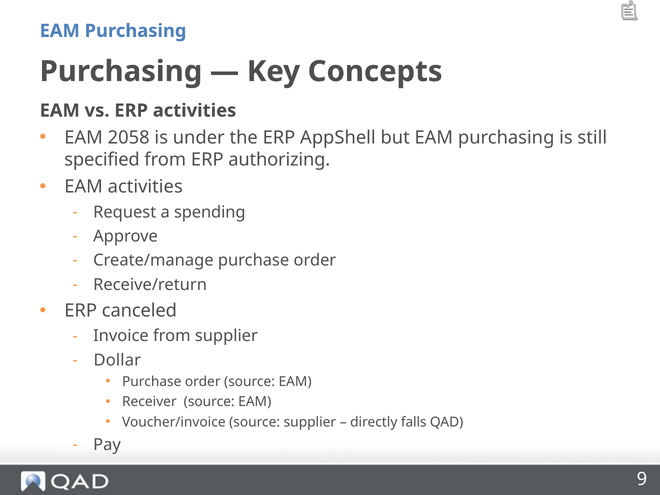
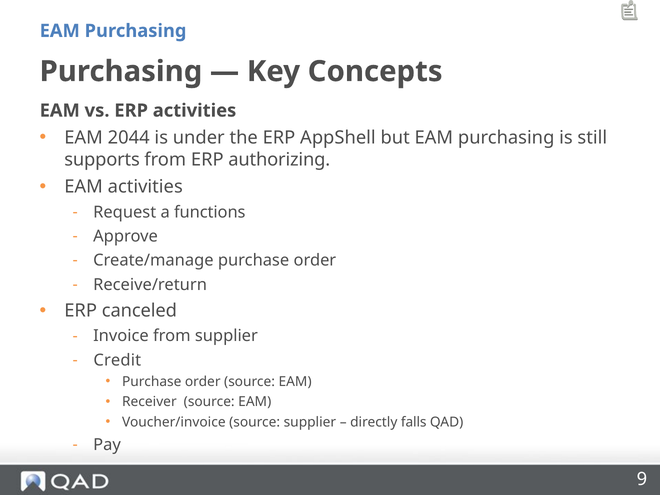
2058: 2058 -> 2044 (129, 138)
specified: specified -> supports (102, 160)
spending: spending -> functions (210, 212)
Dollar: Dollar -> Credit (117, 360)
